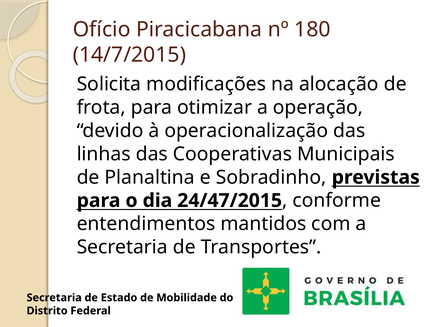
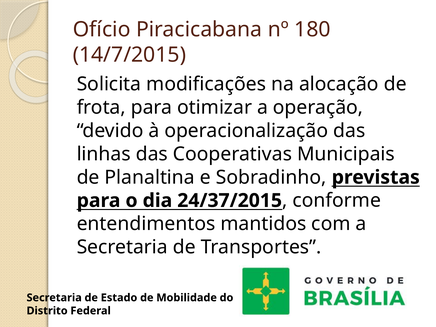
24/47/2015: 24/47/2015 -> 24/37/2015 (230, 201)
